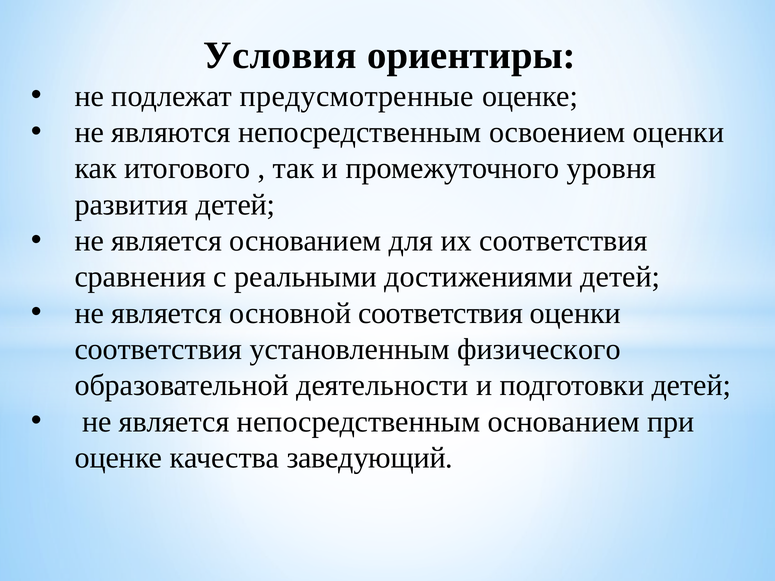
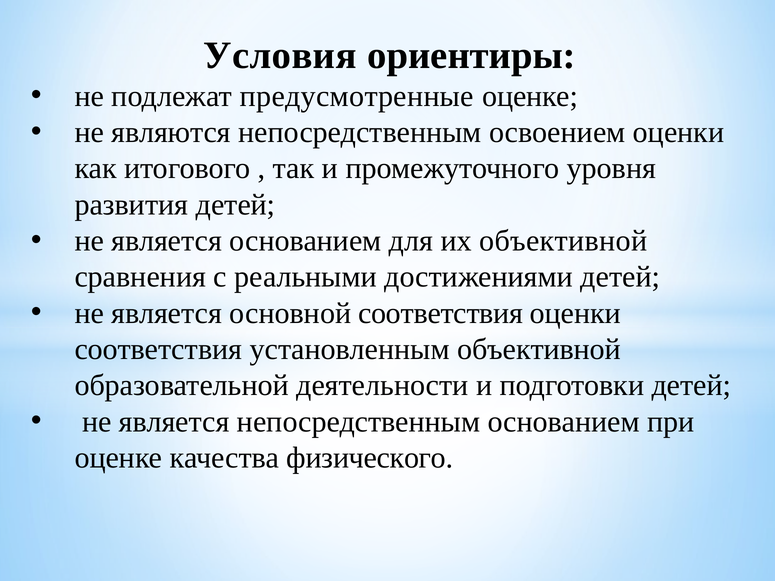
их соответствия: соответствия -> объективной (563, 241)
установленным физического: физического -> объективной (539, 349)
заведующий: заведующий -> физического (370, 458)
